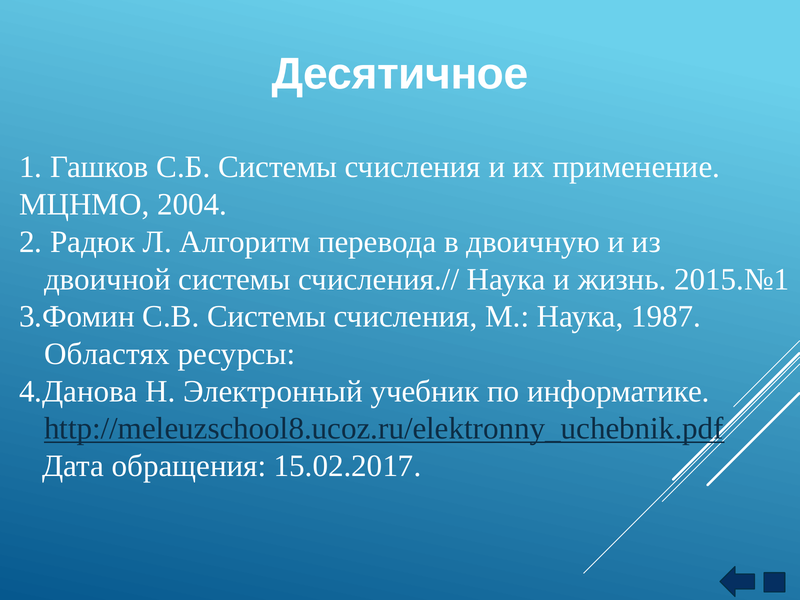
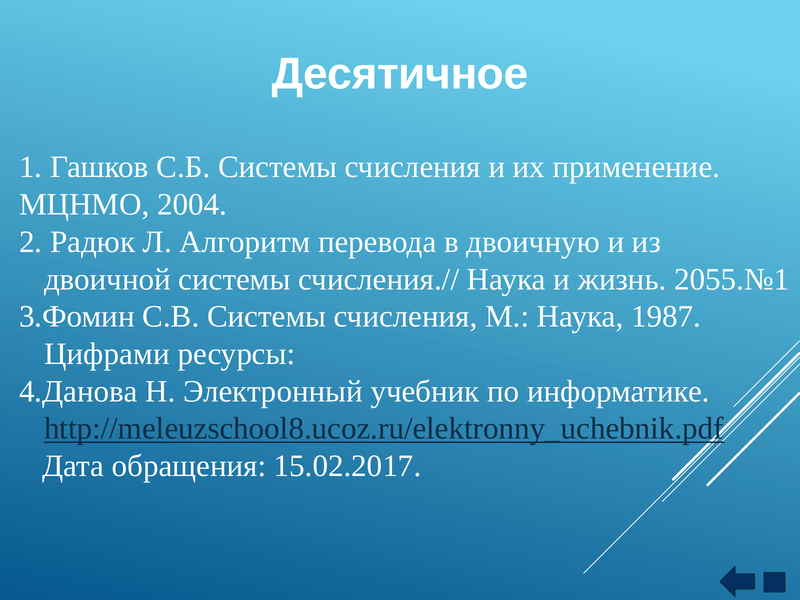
2015.№1: 2015.№1 -> 2055.№1 (732, 279)
Областях: Областях -> Цифрами (107, 354)
